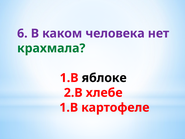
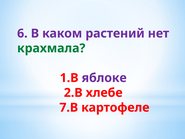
человека: человека -> растений (115, 33)
яблоке colour: black -> purple (104, 78)
1.В: 1.В -> 7.В (69, 107)
